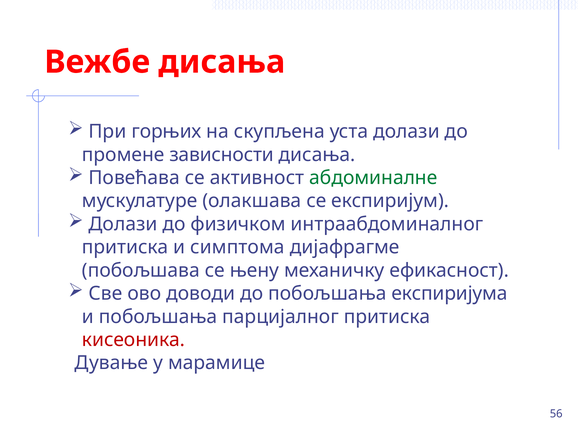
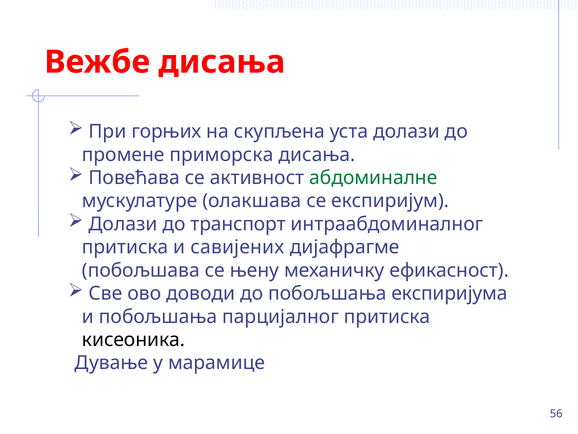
зависности: зависности -> приморска (222, 154)
физичком: физичком -> транспорт (238, 224)
симптома: симптома -> савијених (237, 247)
кисеоника colour: red -> black (133, 339)
